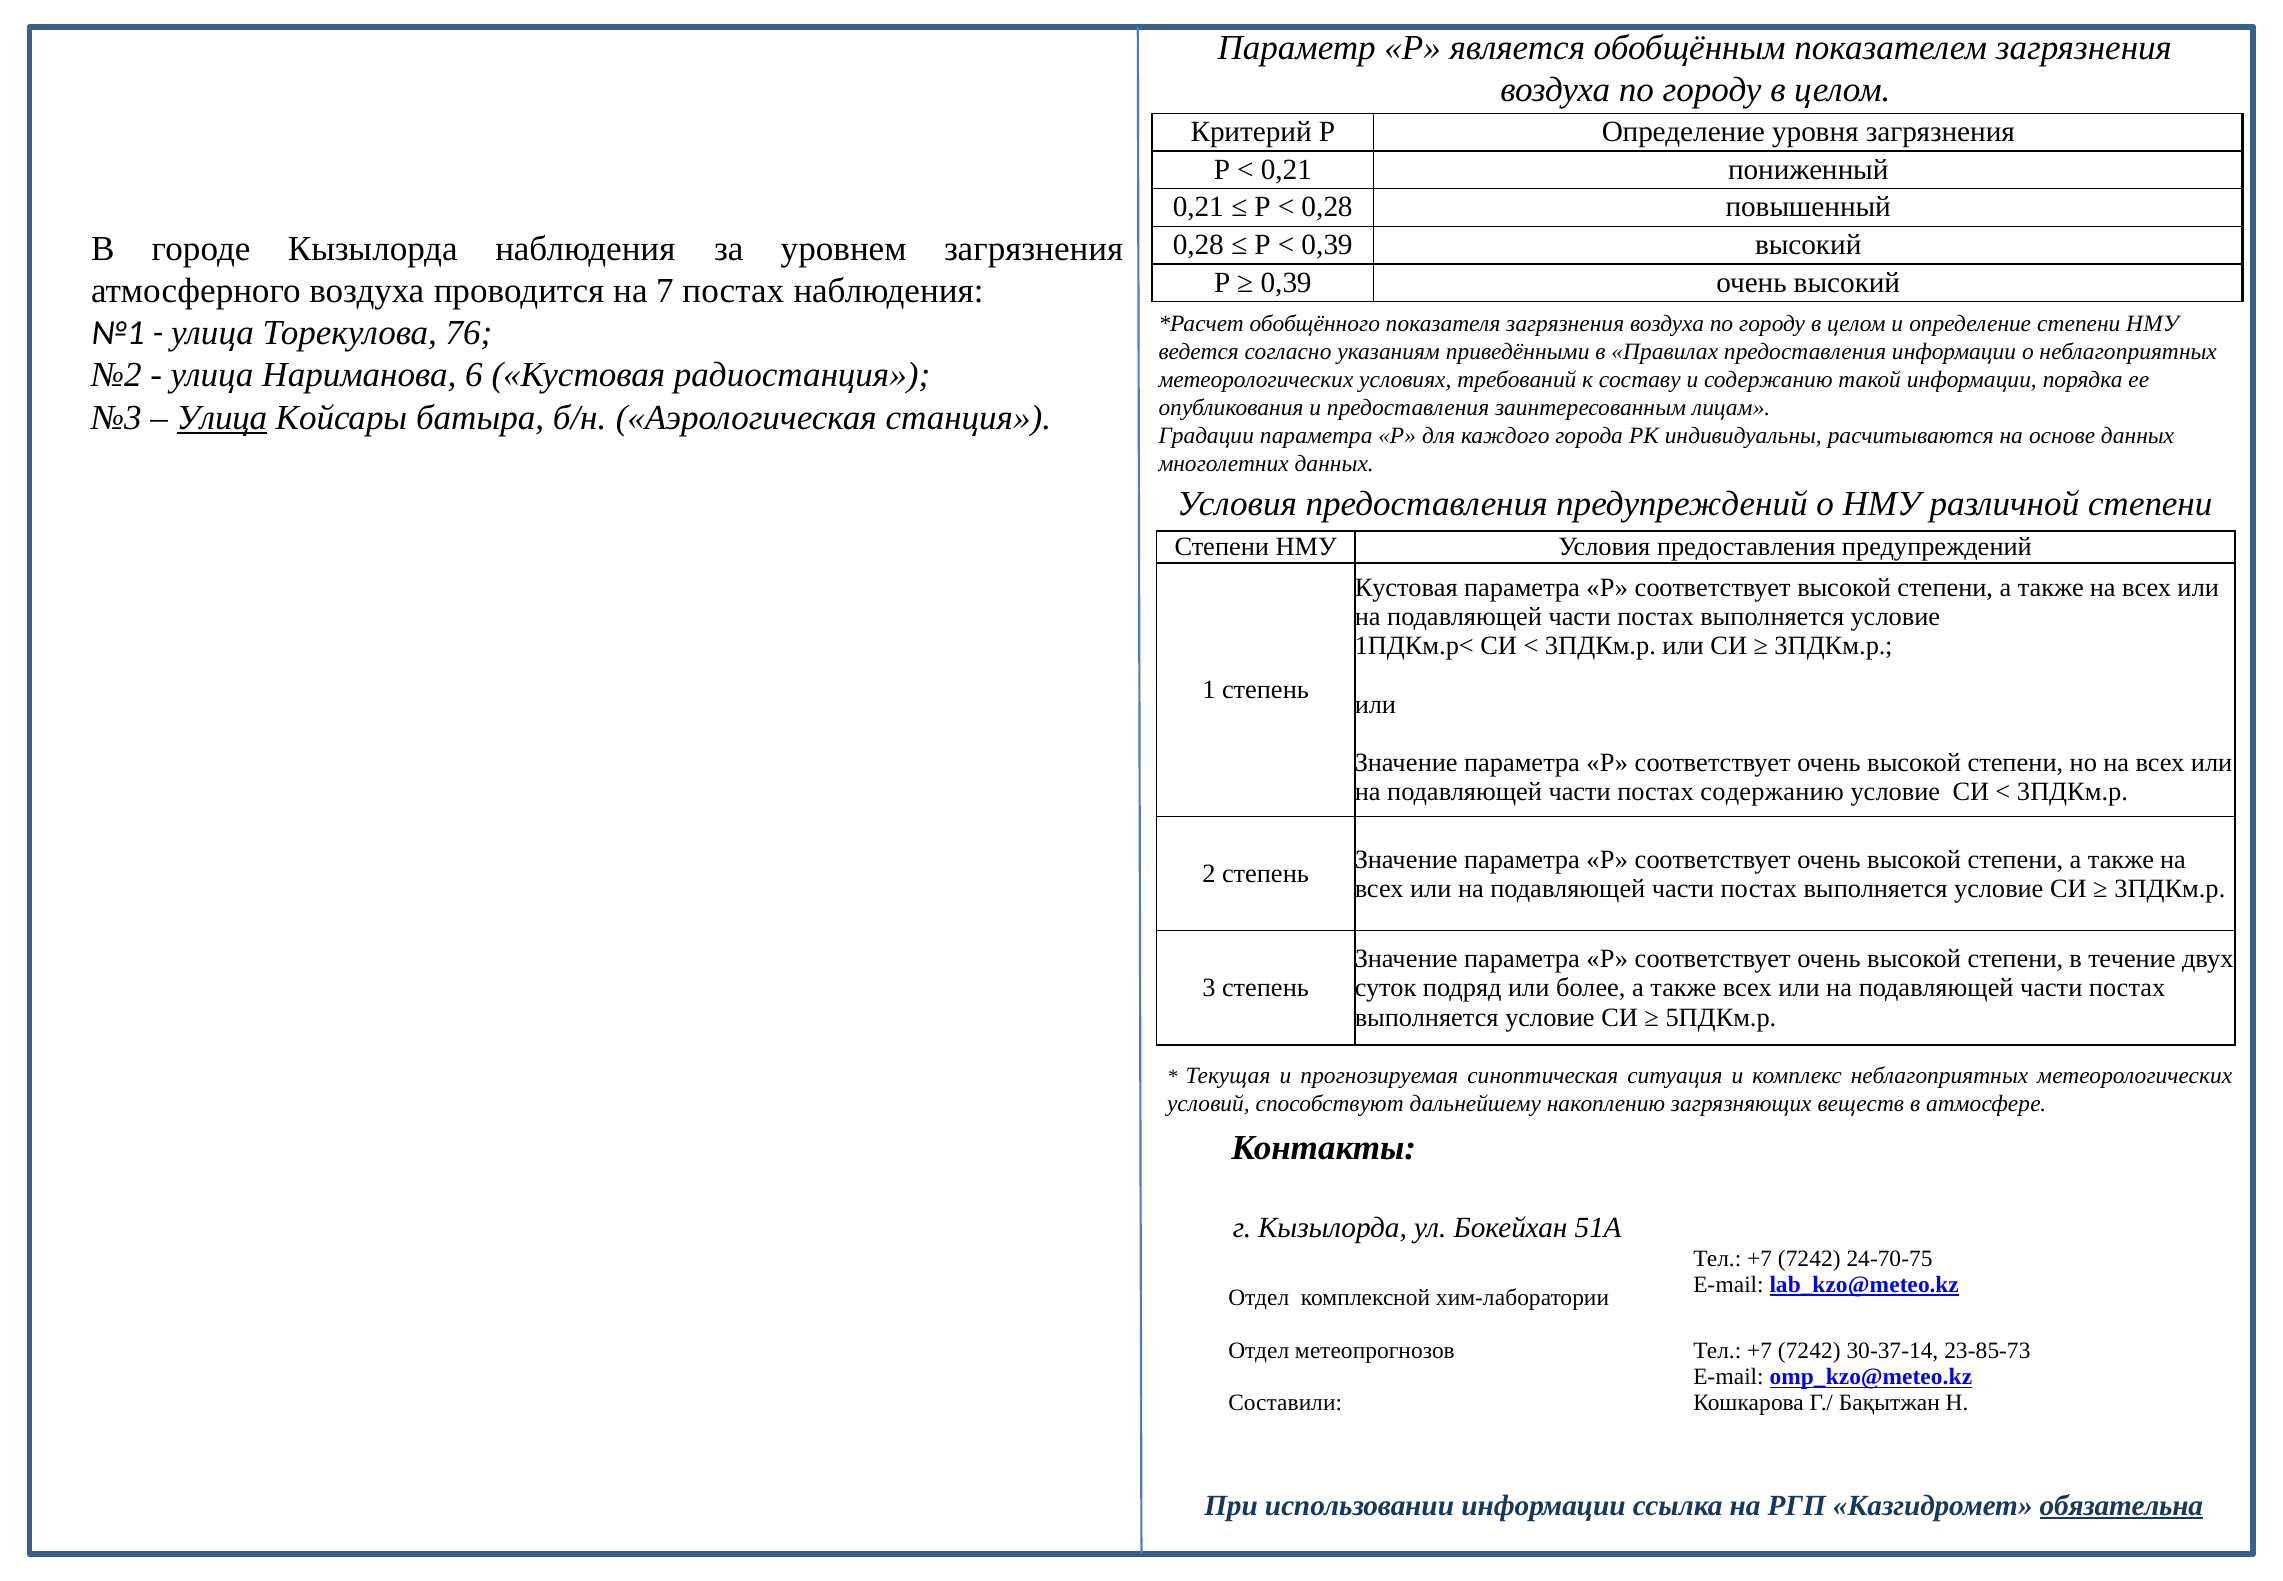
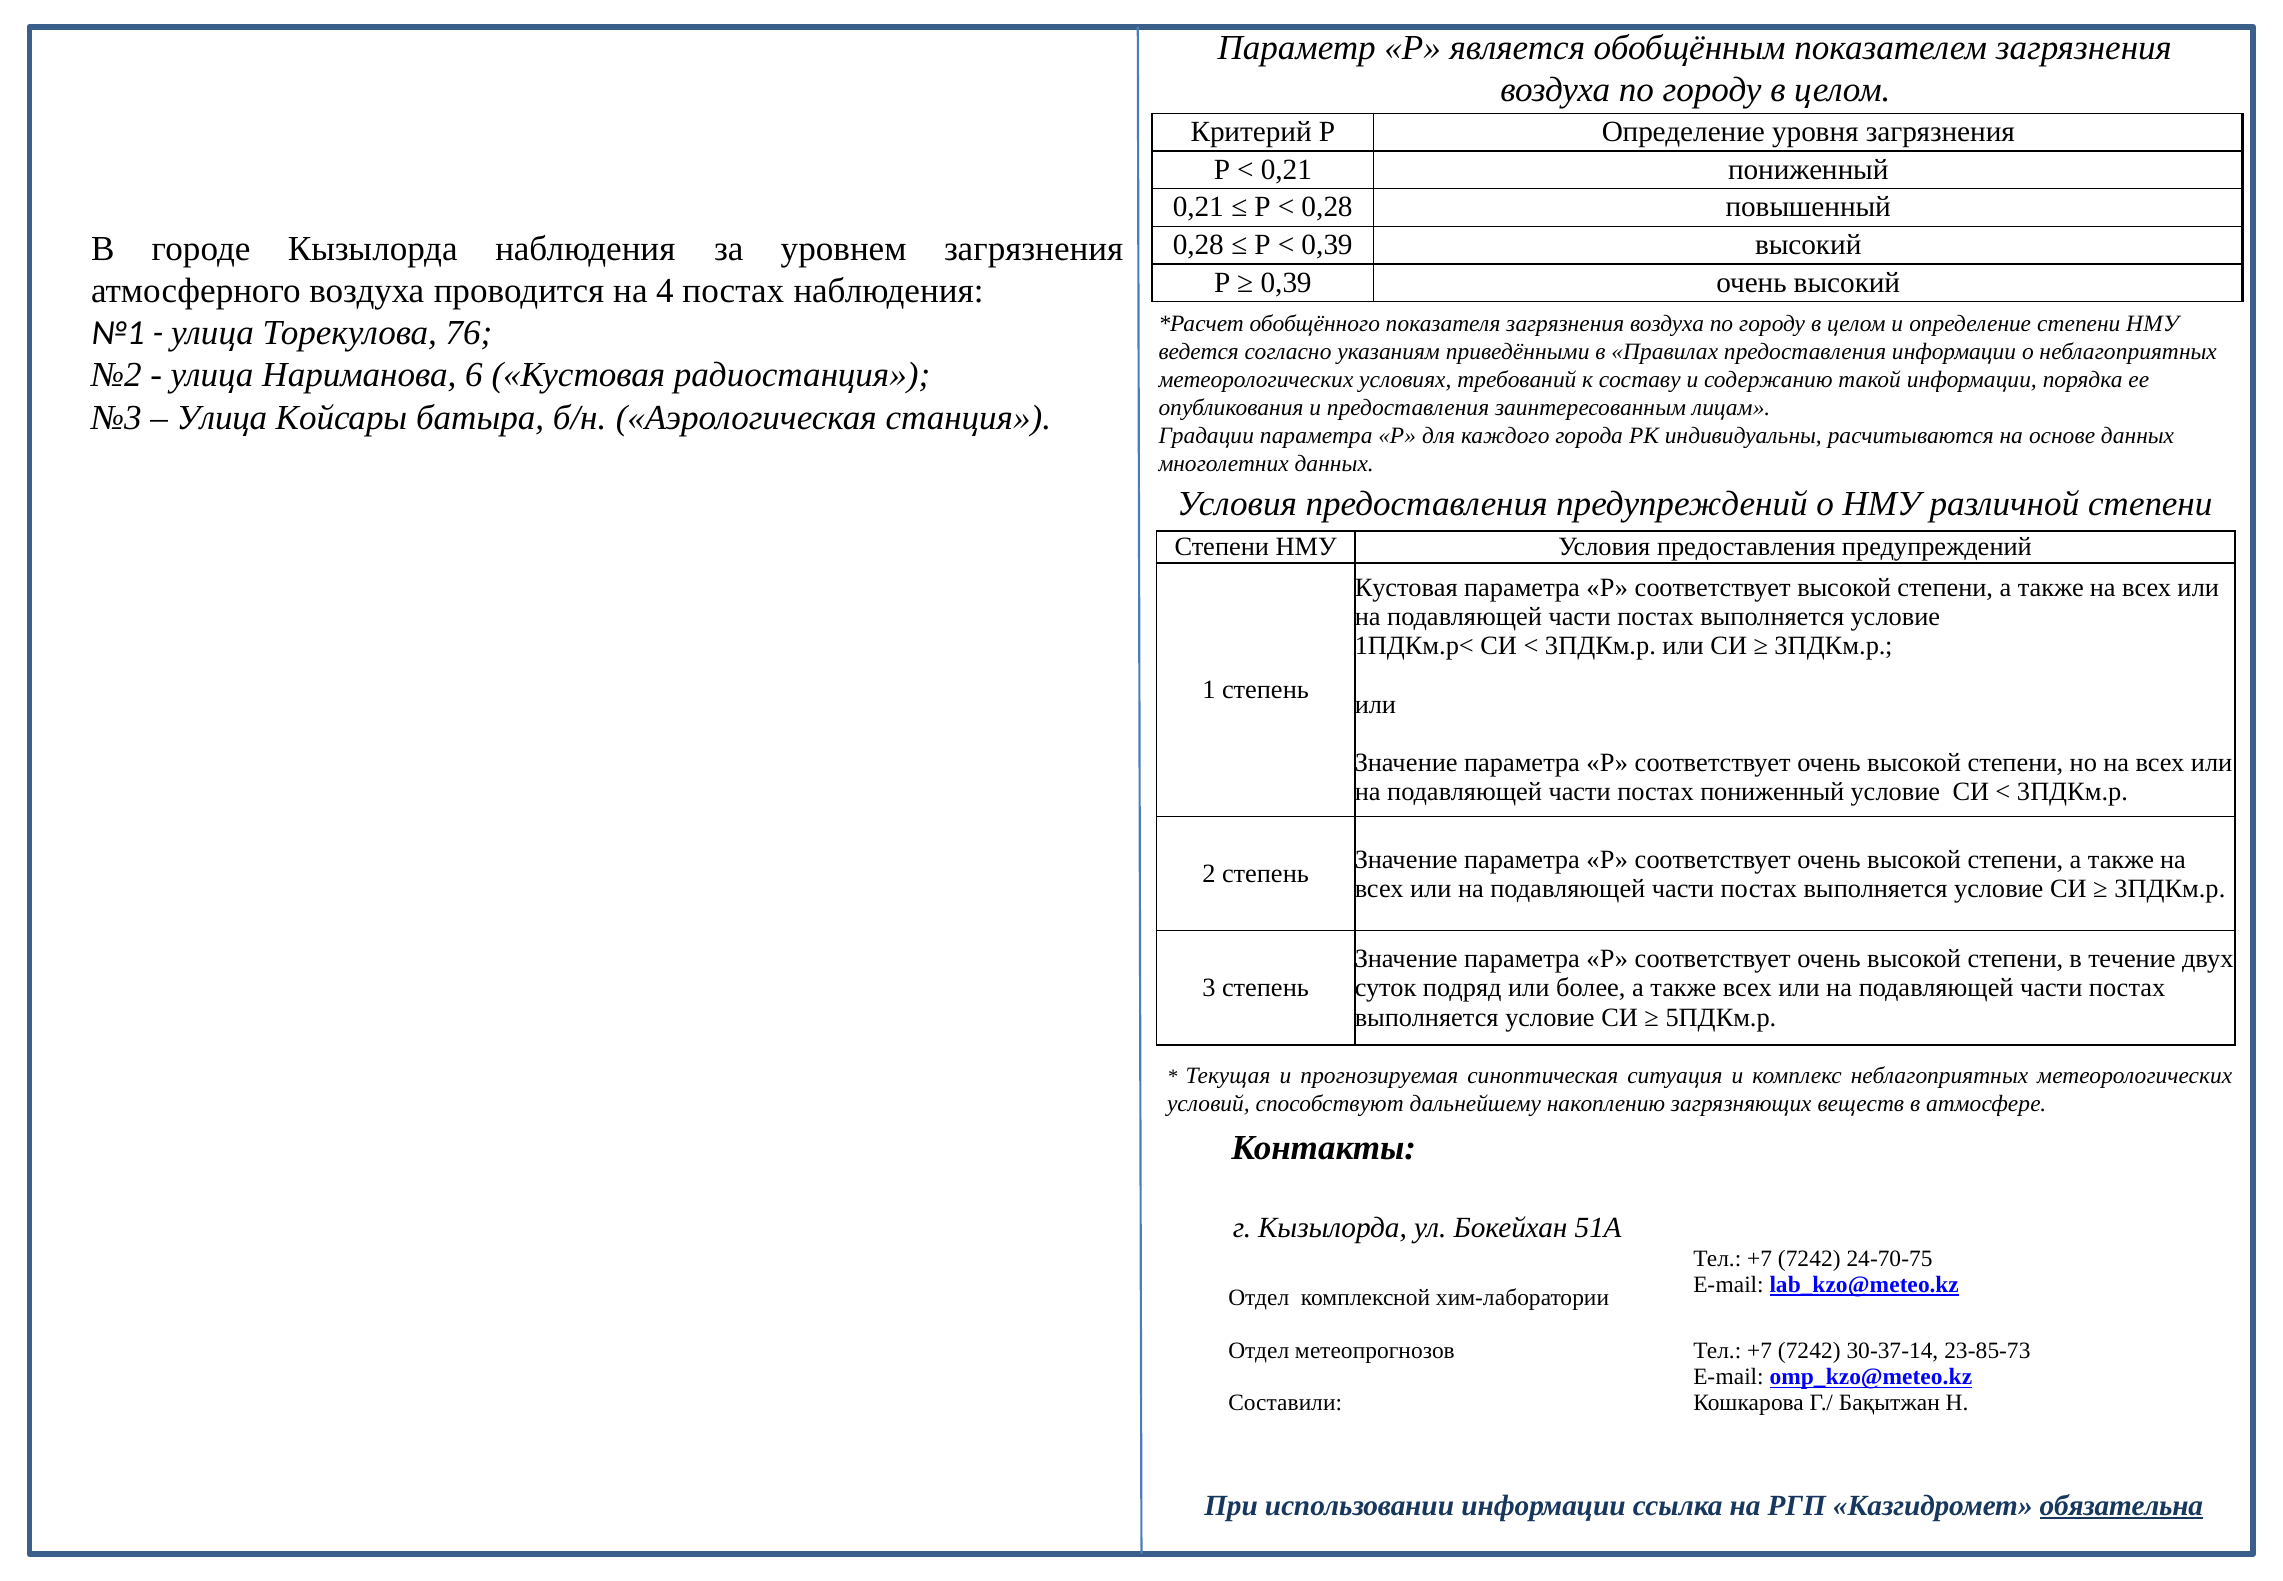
7: 7 -> 4 (665, 291)
Улица underline: present -> none (222, 417)
постах содержанию: содержанию -> пониженный (1772, 792)
